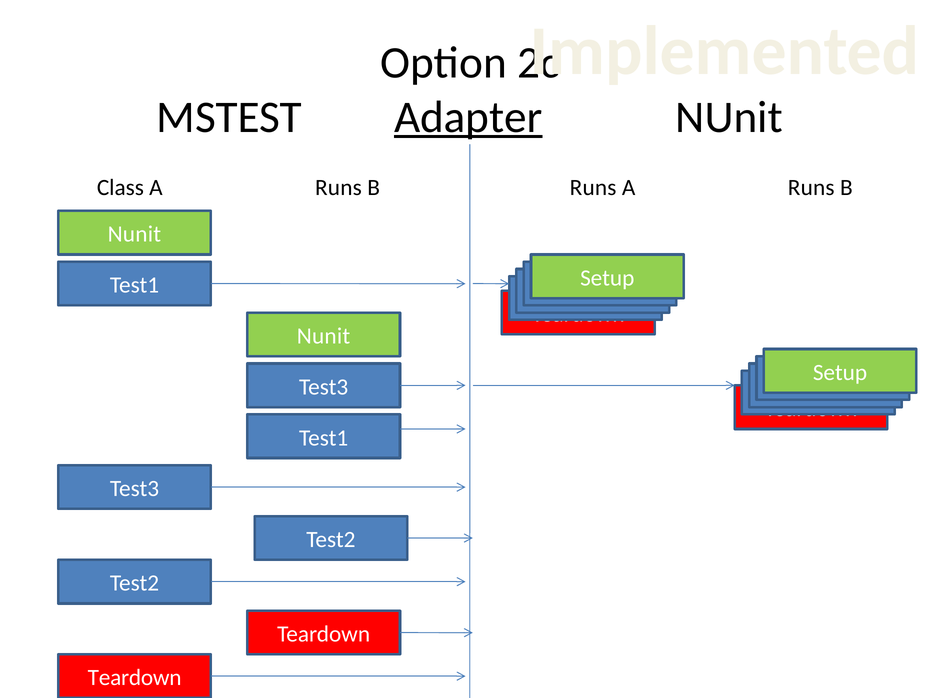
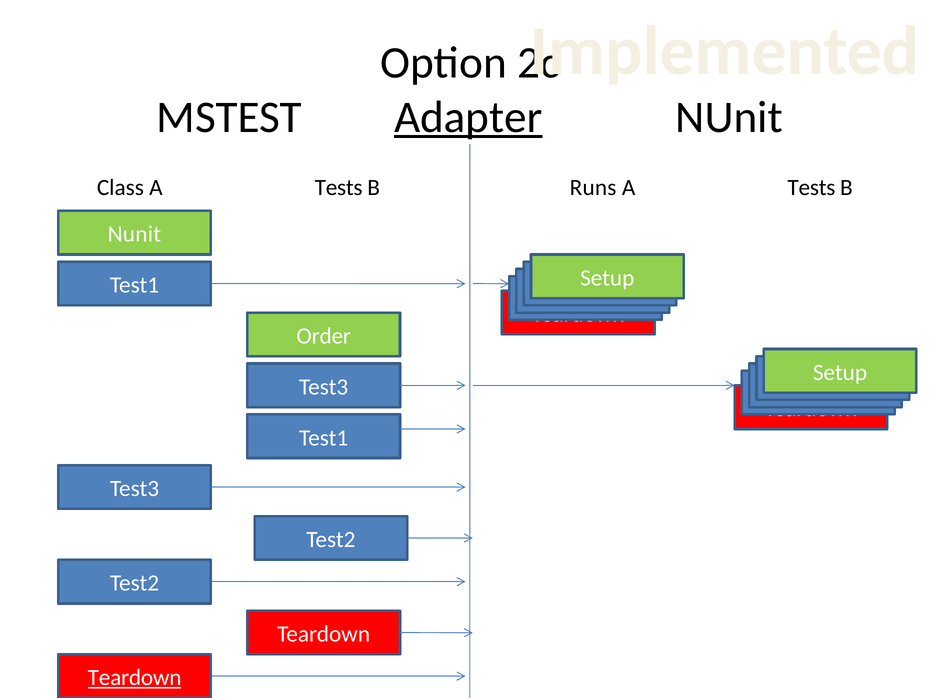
Class A Runs: Runs -> Tests (339, 187)
Runs: Runs -> Tests (811, 187)
Nunit: Nunit -> Order (324, 336)
Teardown underline: none -> present (135, 678)
